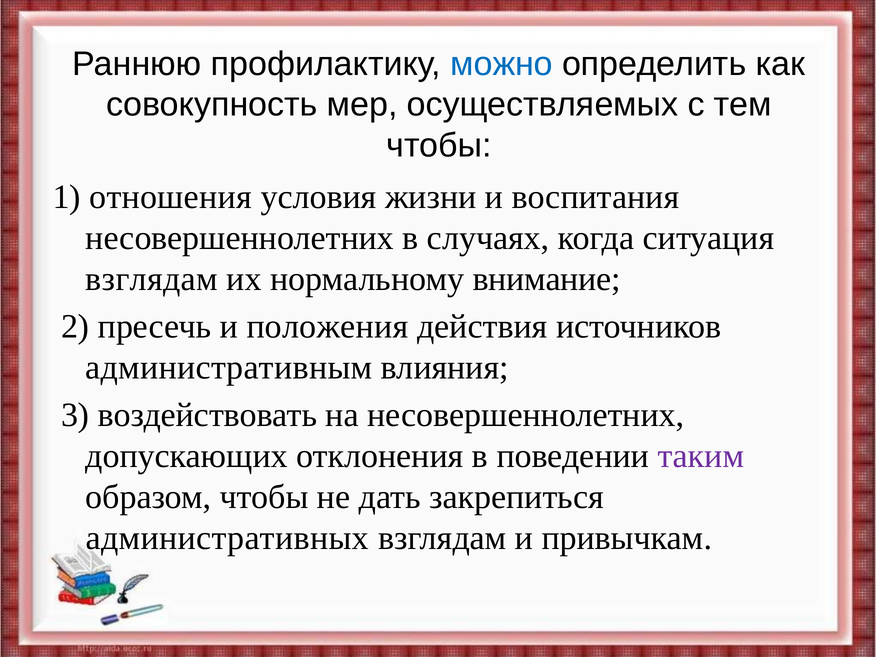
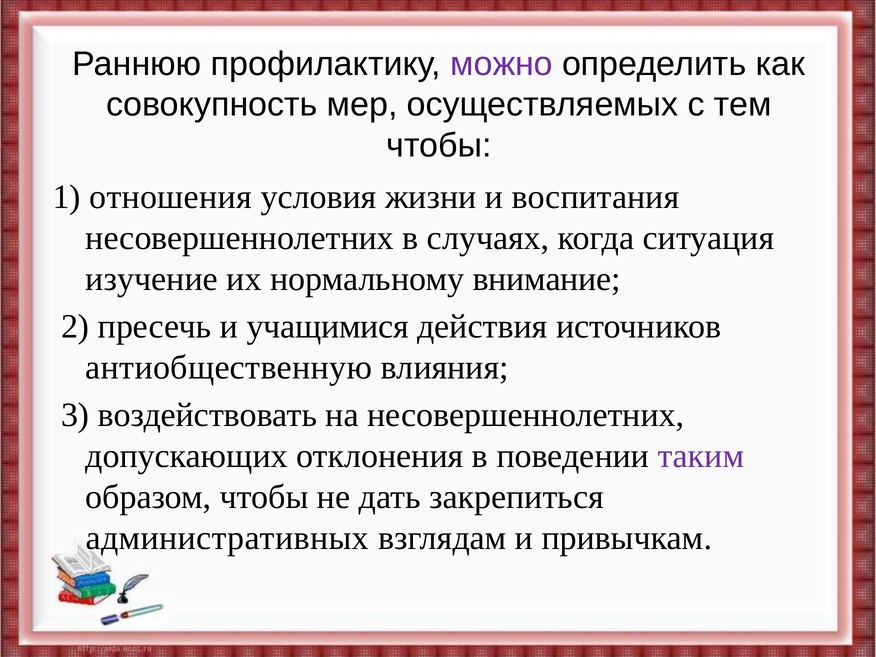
можно colour: blue -> purple (502, 64)
взглядам: взглядам -> изучение (152, 279)
положения: положения -> учащимися (328, 327)
административным: административным -> антиобщественную (229, 367)
